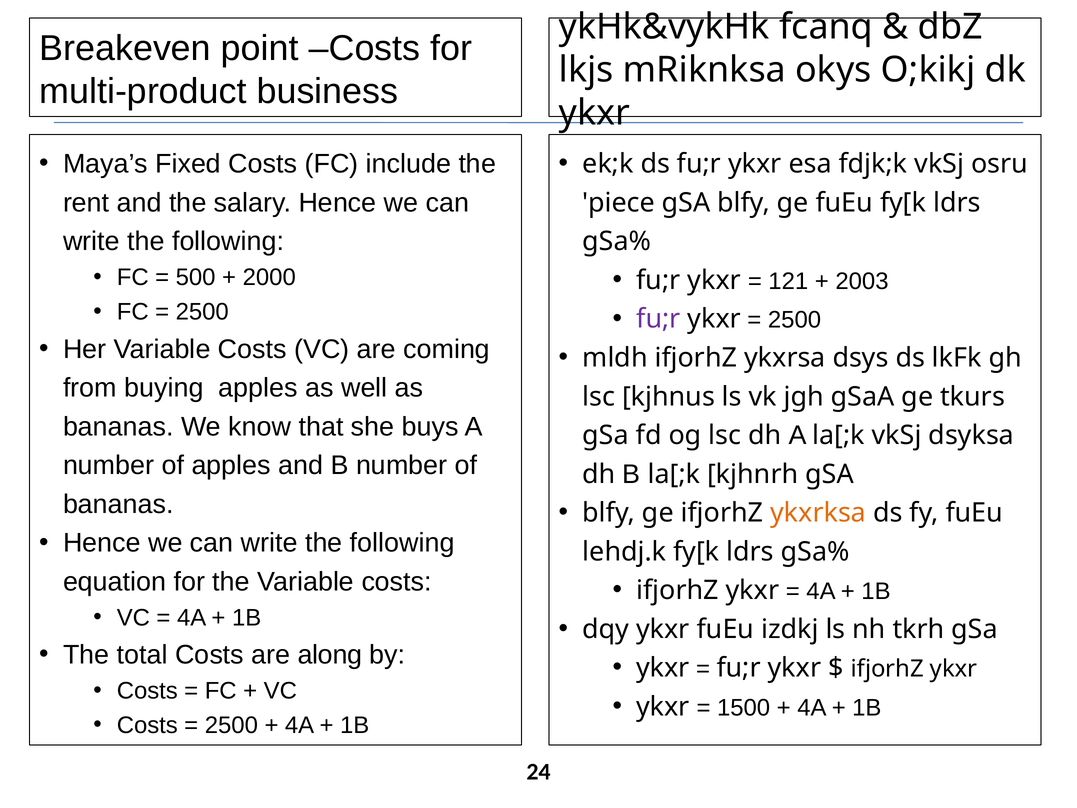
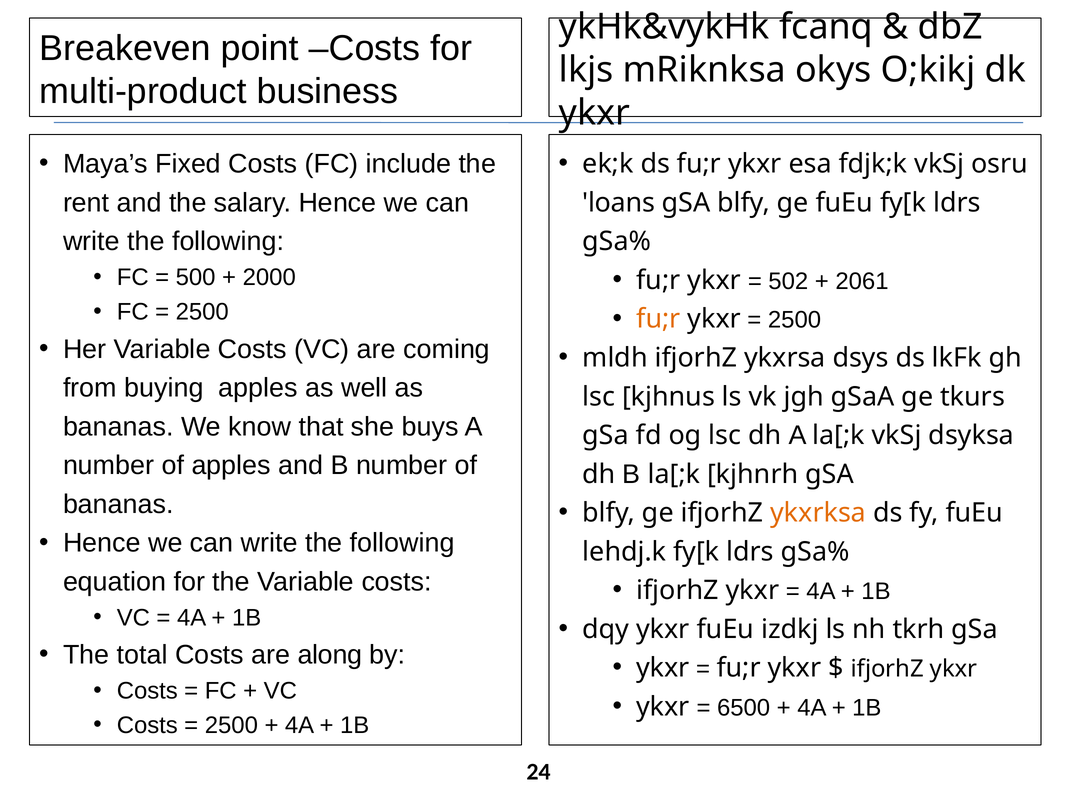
piece: piece -> loans (619, 203)
121: 121 -> 502 (788, 281)
2003: 2003 -> 2061 (862, 281)
fu;r colour: purple -> orange (658, 319)
1500: 1500 -> 6500 (744, 708)
